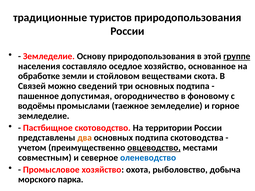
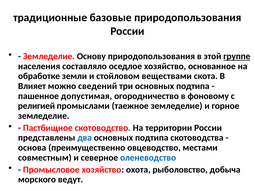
туристов: туристов -> базовые (111, 18)
Связей: Связей -> Влияет (32, 86)
водоёмы: водоёмы -> религией (36, 106)
два colour: orange -> blue (85, 138)
учетом: учетом -> основа (32, 148)
овцеводство underline: present -> none (154, 148)
парка: парка -> ведут (71, 180)
